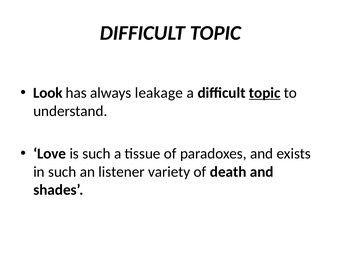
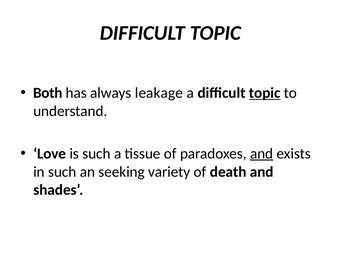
Look: Look -> Both (48, 93)
and underline: none -> present (262, 153)
listener: listener -> seeking (122, 172)
